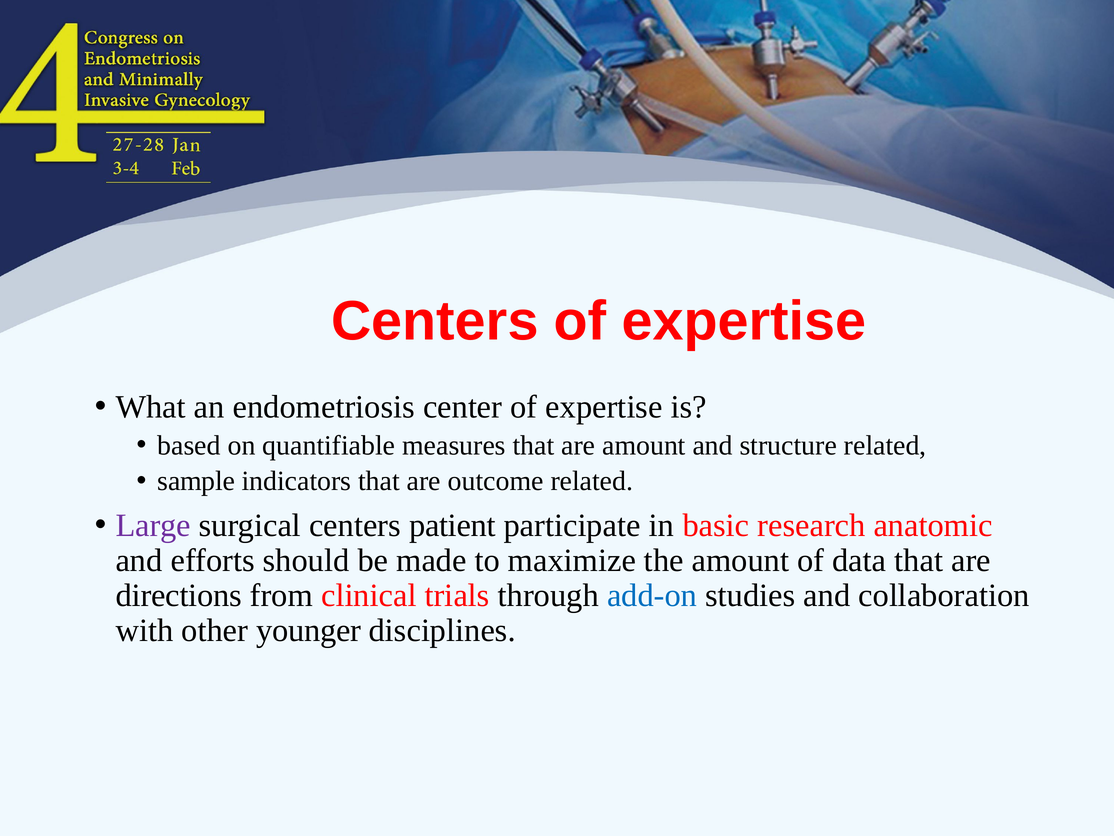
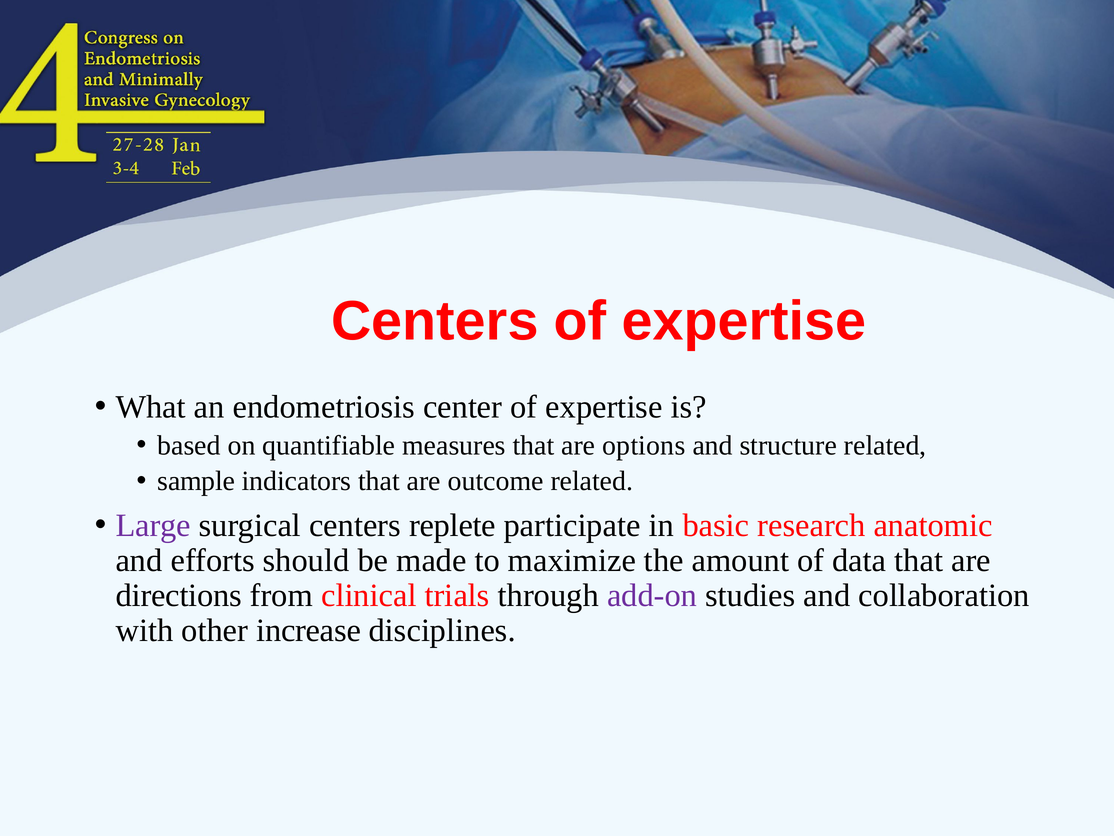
are amount: amount -> options (644, 445)
patient: patient -> replete (452, 525)
add-on colour: blue -> purple (652, 595)
younger: younger -> increase (309, 630)
